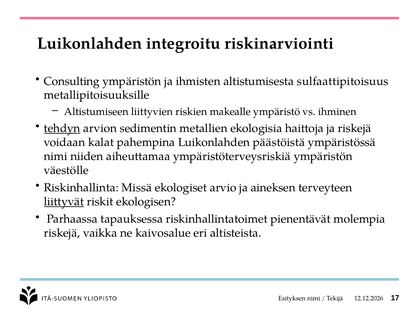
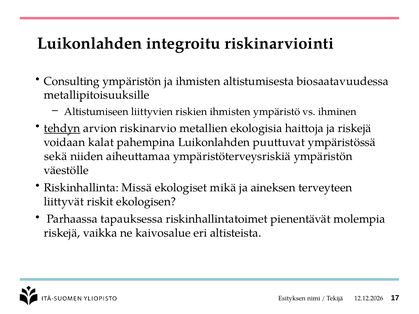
sulfaattipitoisuus: sulfaattipitoisuus -> biosaatavuudessa (343, 81)
riskien makealle: makealle -> ihmisten (230, 112)
sedimentin: sedimentin -> riskinarvio (148, 128)
päästöistä: päästöistä -> puuttuvat (279, 142)
nimi: nimi -> sekä (56, 156)
arvio: arvio -> mikä (223, 188)
liittyvät underline: present -> none (64, 202)
